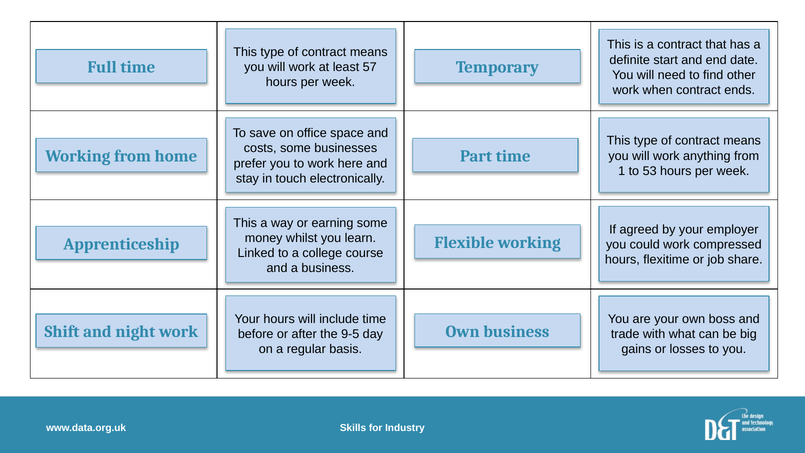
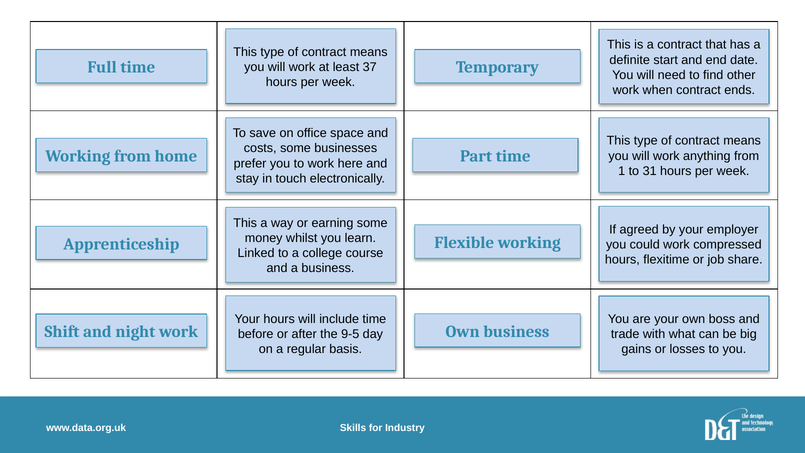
57: 57 -> 37 (370, 67)
53: 53 -> 31 (650, 171)
